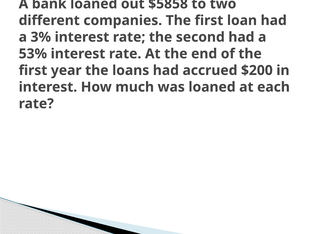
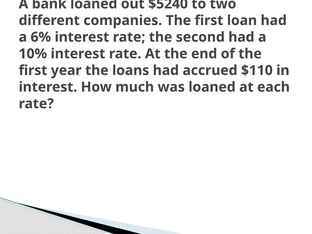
$5858: $5858 -> $5240 (168, 4)
3%: 3% -> 6% (41, 37)
53%: 53% -> 10% (33, 54)
$200: $200 -> $110 (257, 70)
